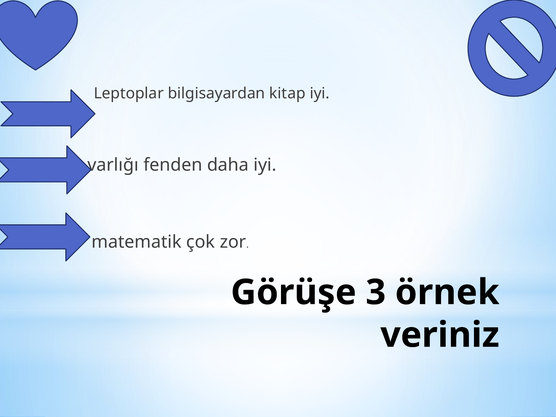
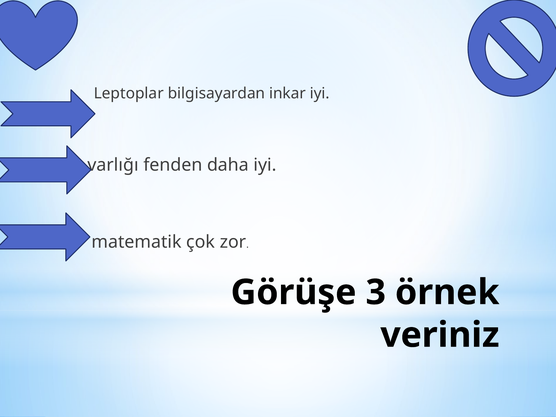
kitap: kitap -> inkar (288, 93)
